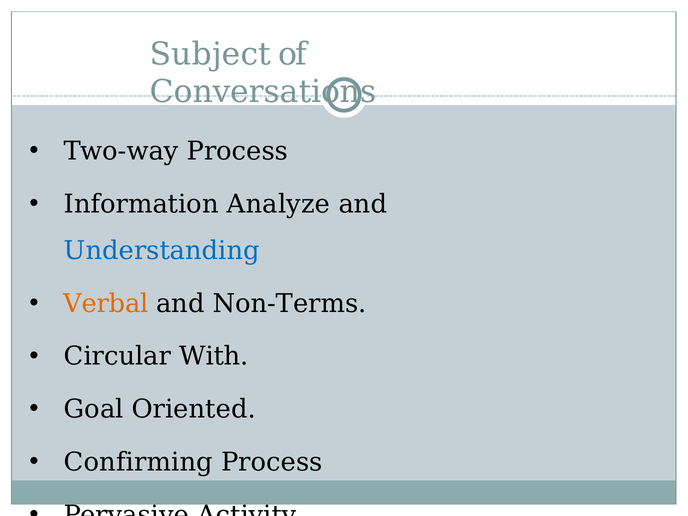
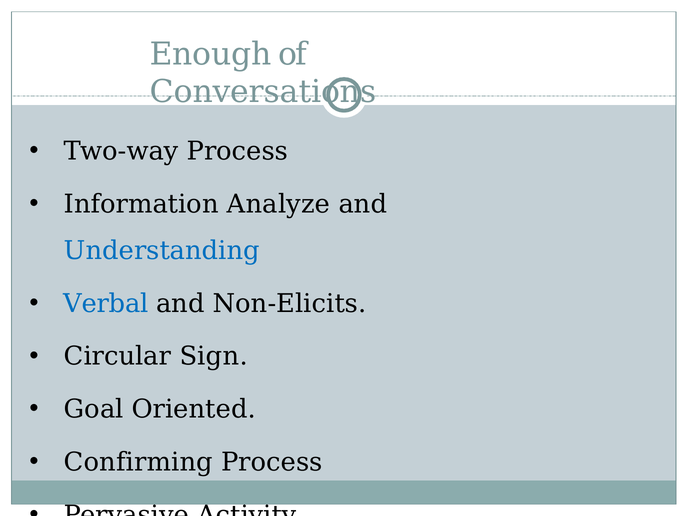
Subject: Subject -> Enough (211, 54)
Verbal colour: orange -> blue (106, 303)
Non-Terms: Non-Terms -> Non-Elicits (290, 303)
With: With -> Sign (214, 356)
